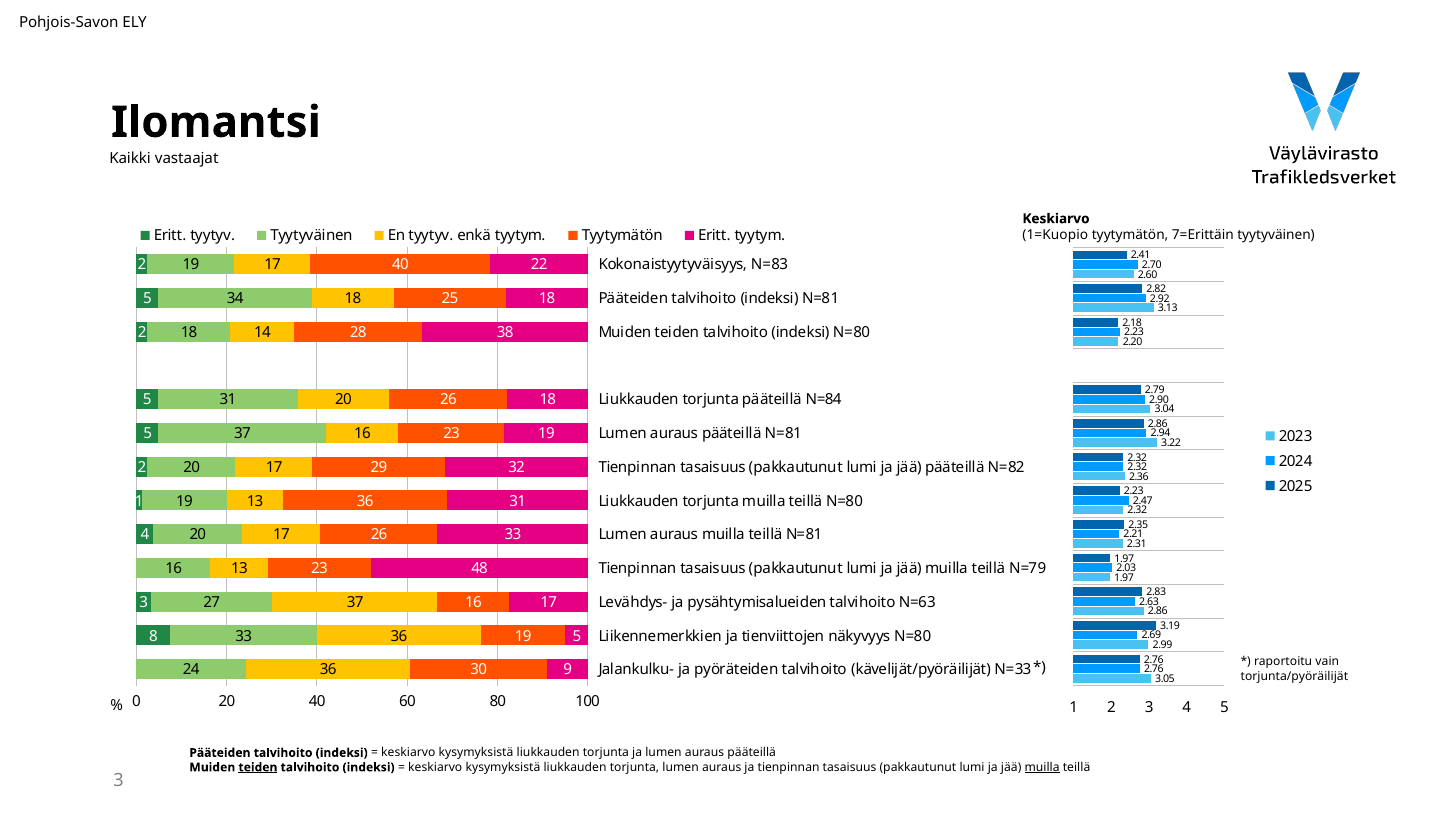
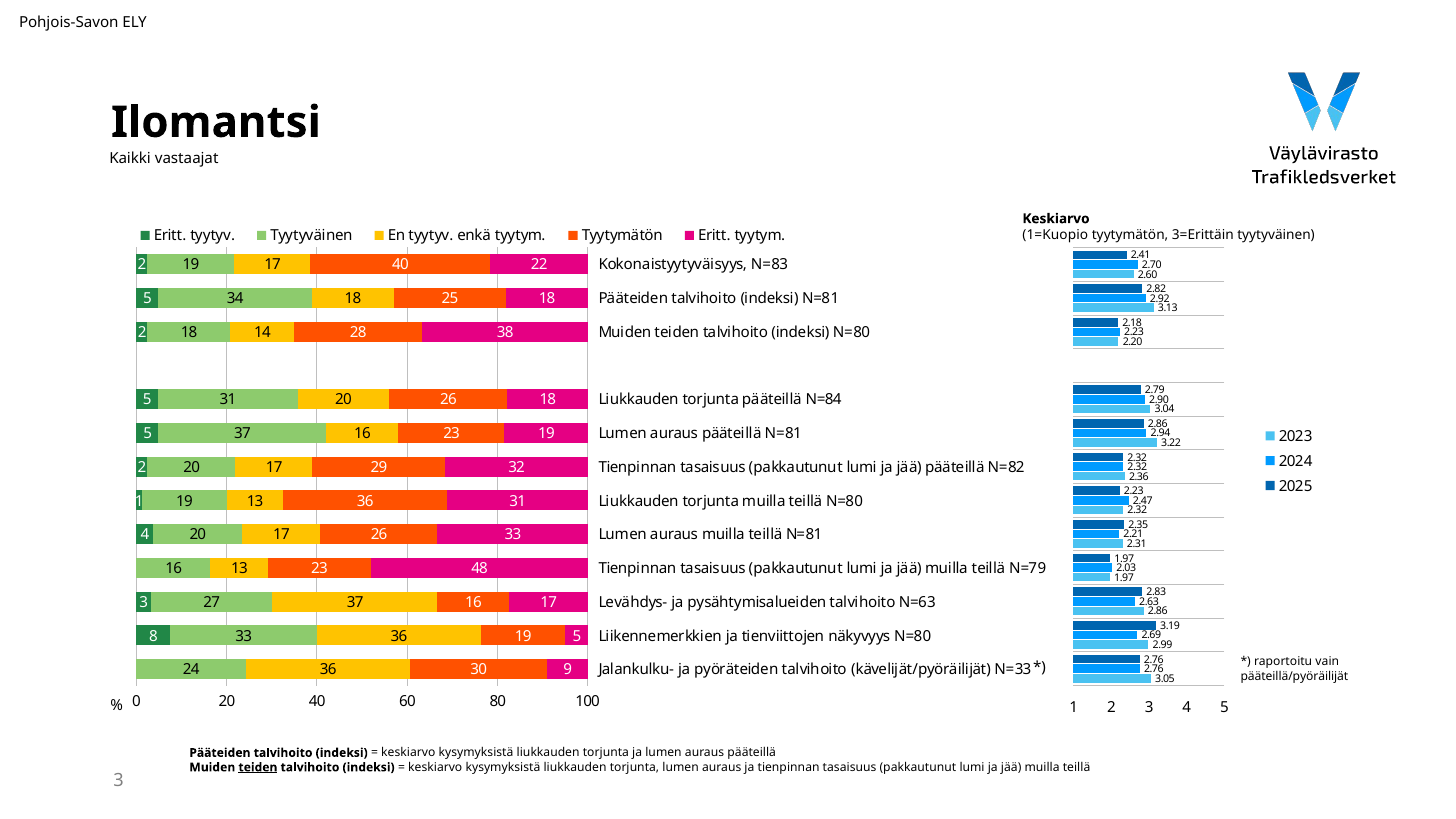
7=Erittäin: 7=Erittäin -> 3=Erittäin (1203, 235)
torjunta/pyöräilijät: torjunta/pyöräilijät -> pääteillä/pyöräilijät (1294, 676)
muilla underline: present -> none (1042, 767)
